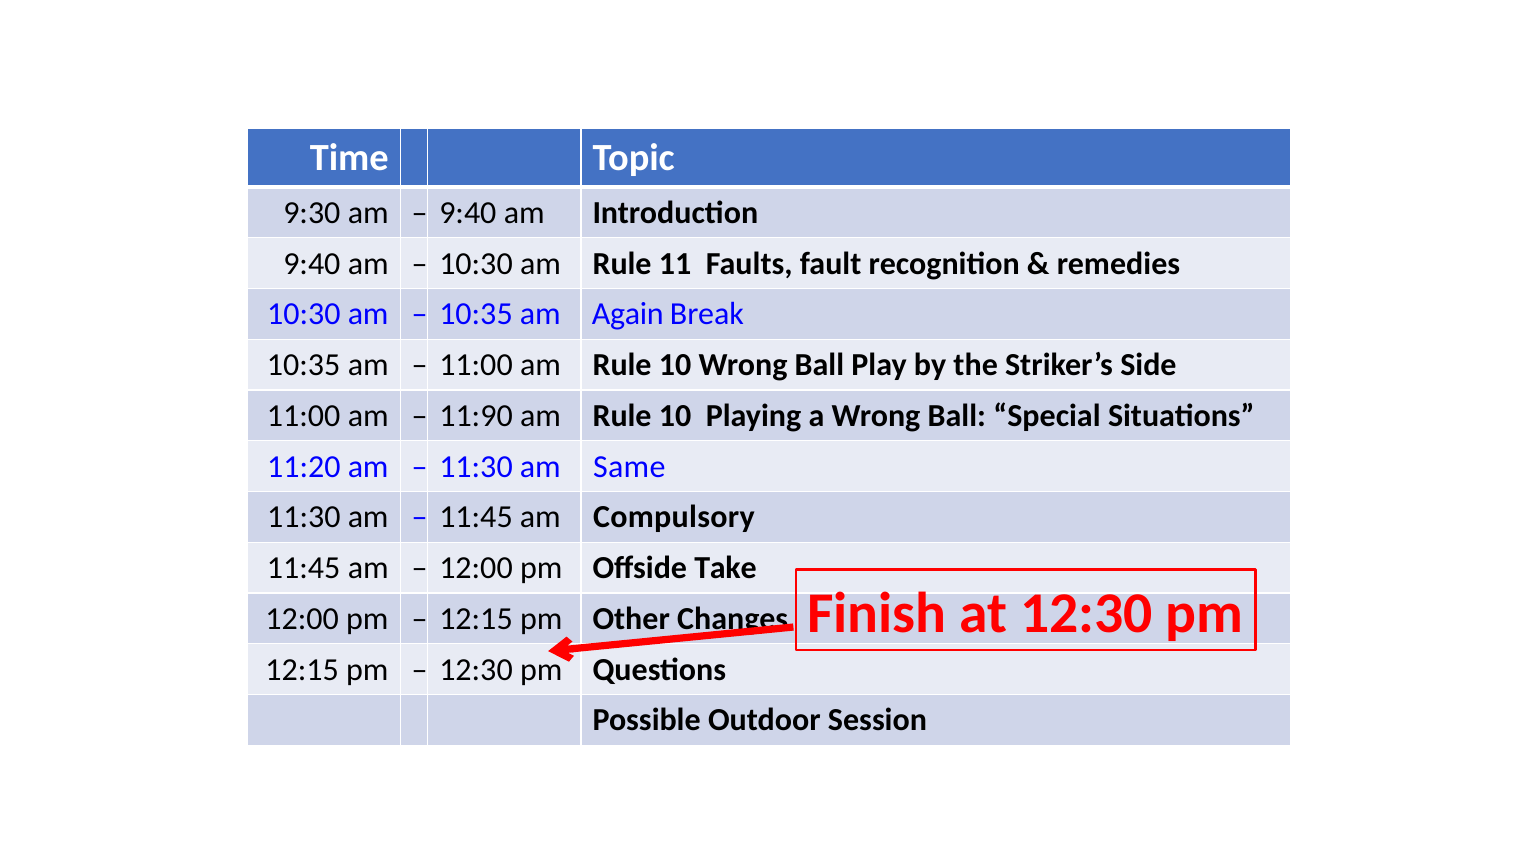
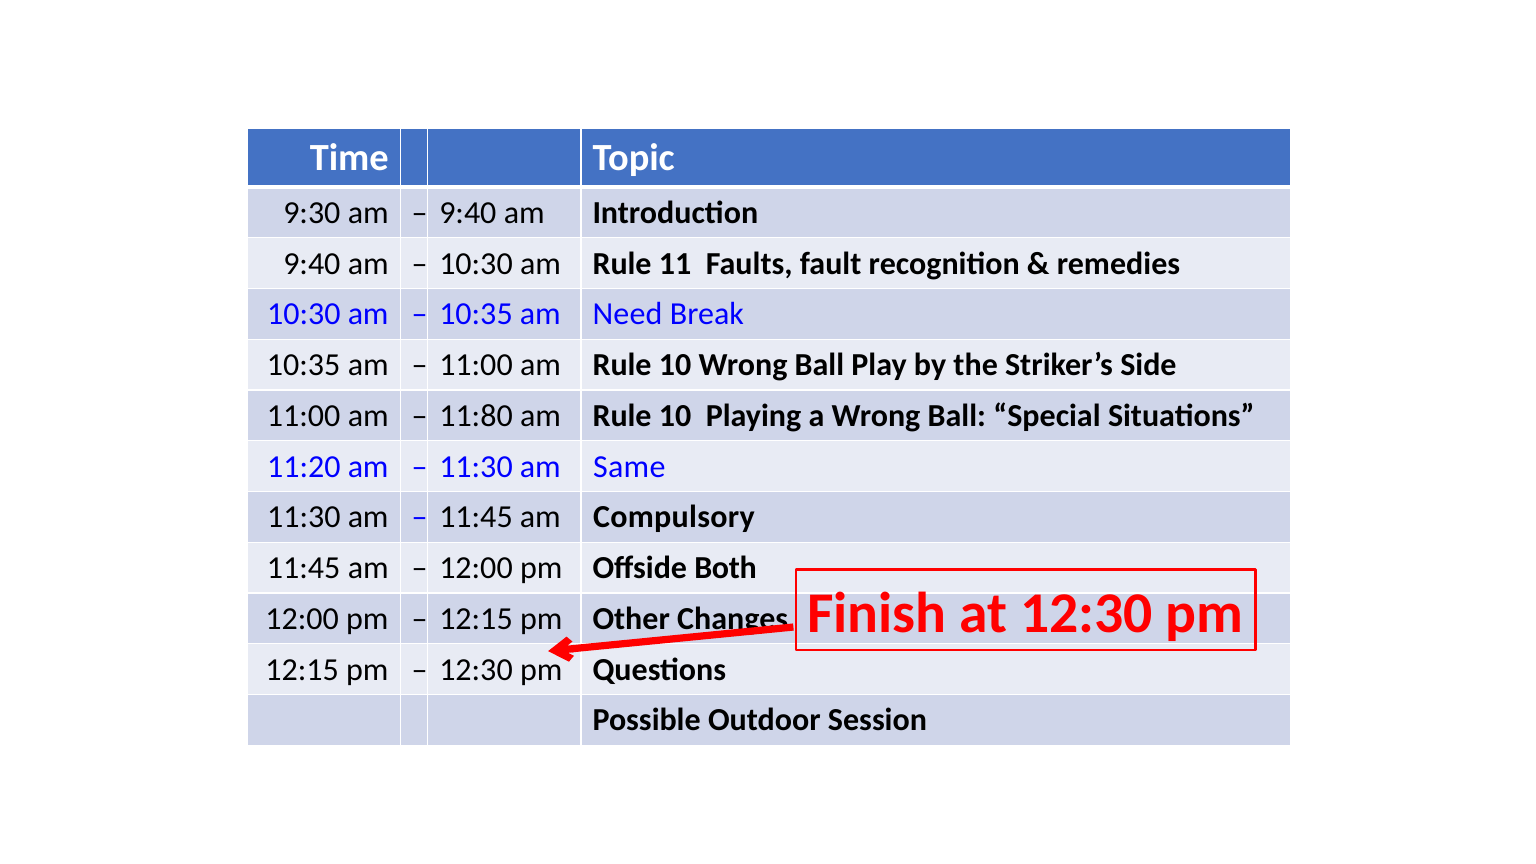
Again: Again -> Need (627, 314)
11:90: 11:90 -> 11:80 (476, 416)
Take: Take -> Both (726, 568)
